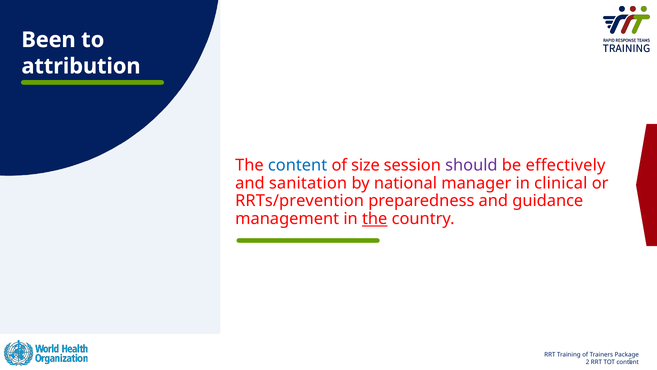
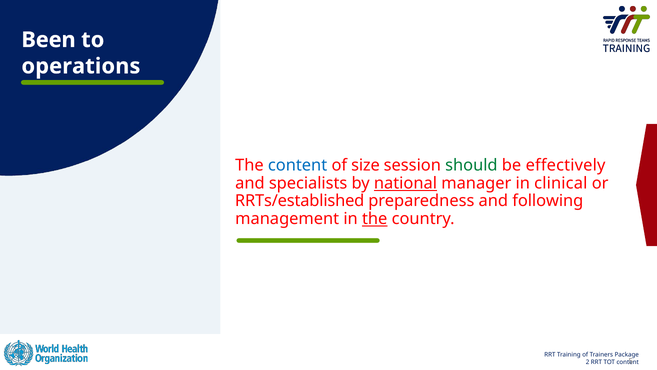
attribution: attribution -> operations (81, 66)
should colour: purple -> green (471, 165)
sanitation: sanitation -> specialists (308, 183)
national underline: none -> present (405, 183)
RRTs/prevention: RRTs/prevention -> RRTs/established (300, 201)
guidance: guidance -> following (548, 201)
